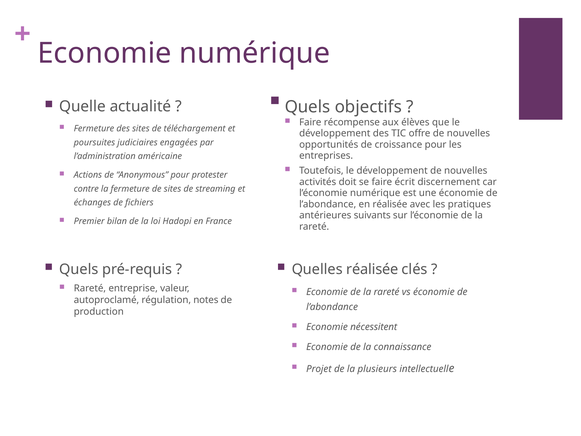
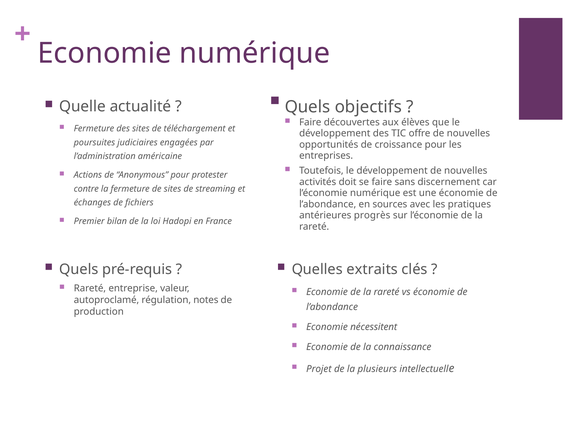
récompense: récompense -> découvertes (352, 122)
écrit: écrit -> sans (405, 182)
en réalisée: réalisée -> sources (390, 204)
suivants: suivants -> progrès (372, 215)
Quelles réalisée: réalisée -> extraits (372, 269)
